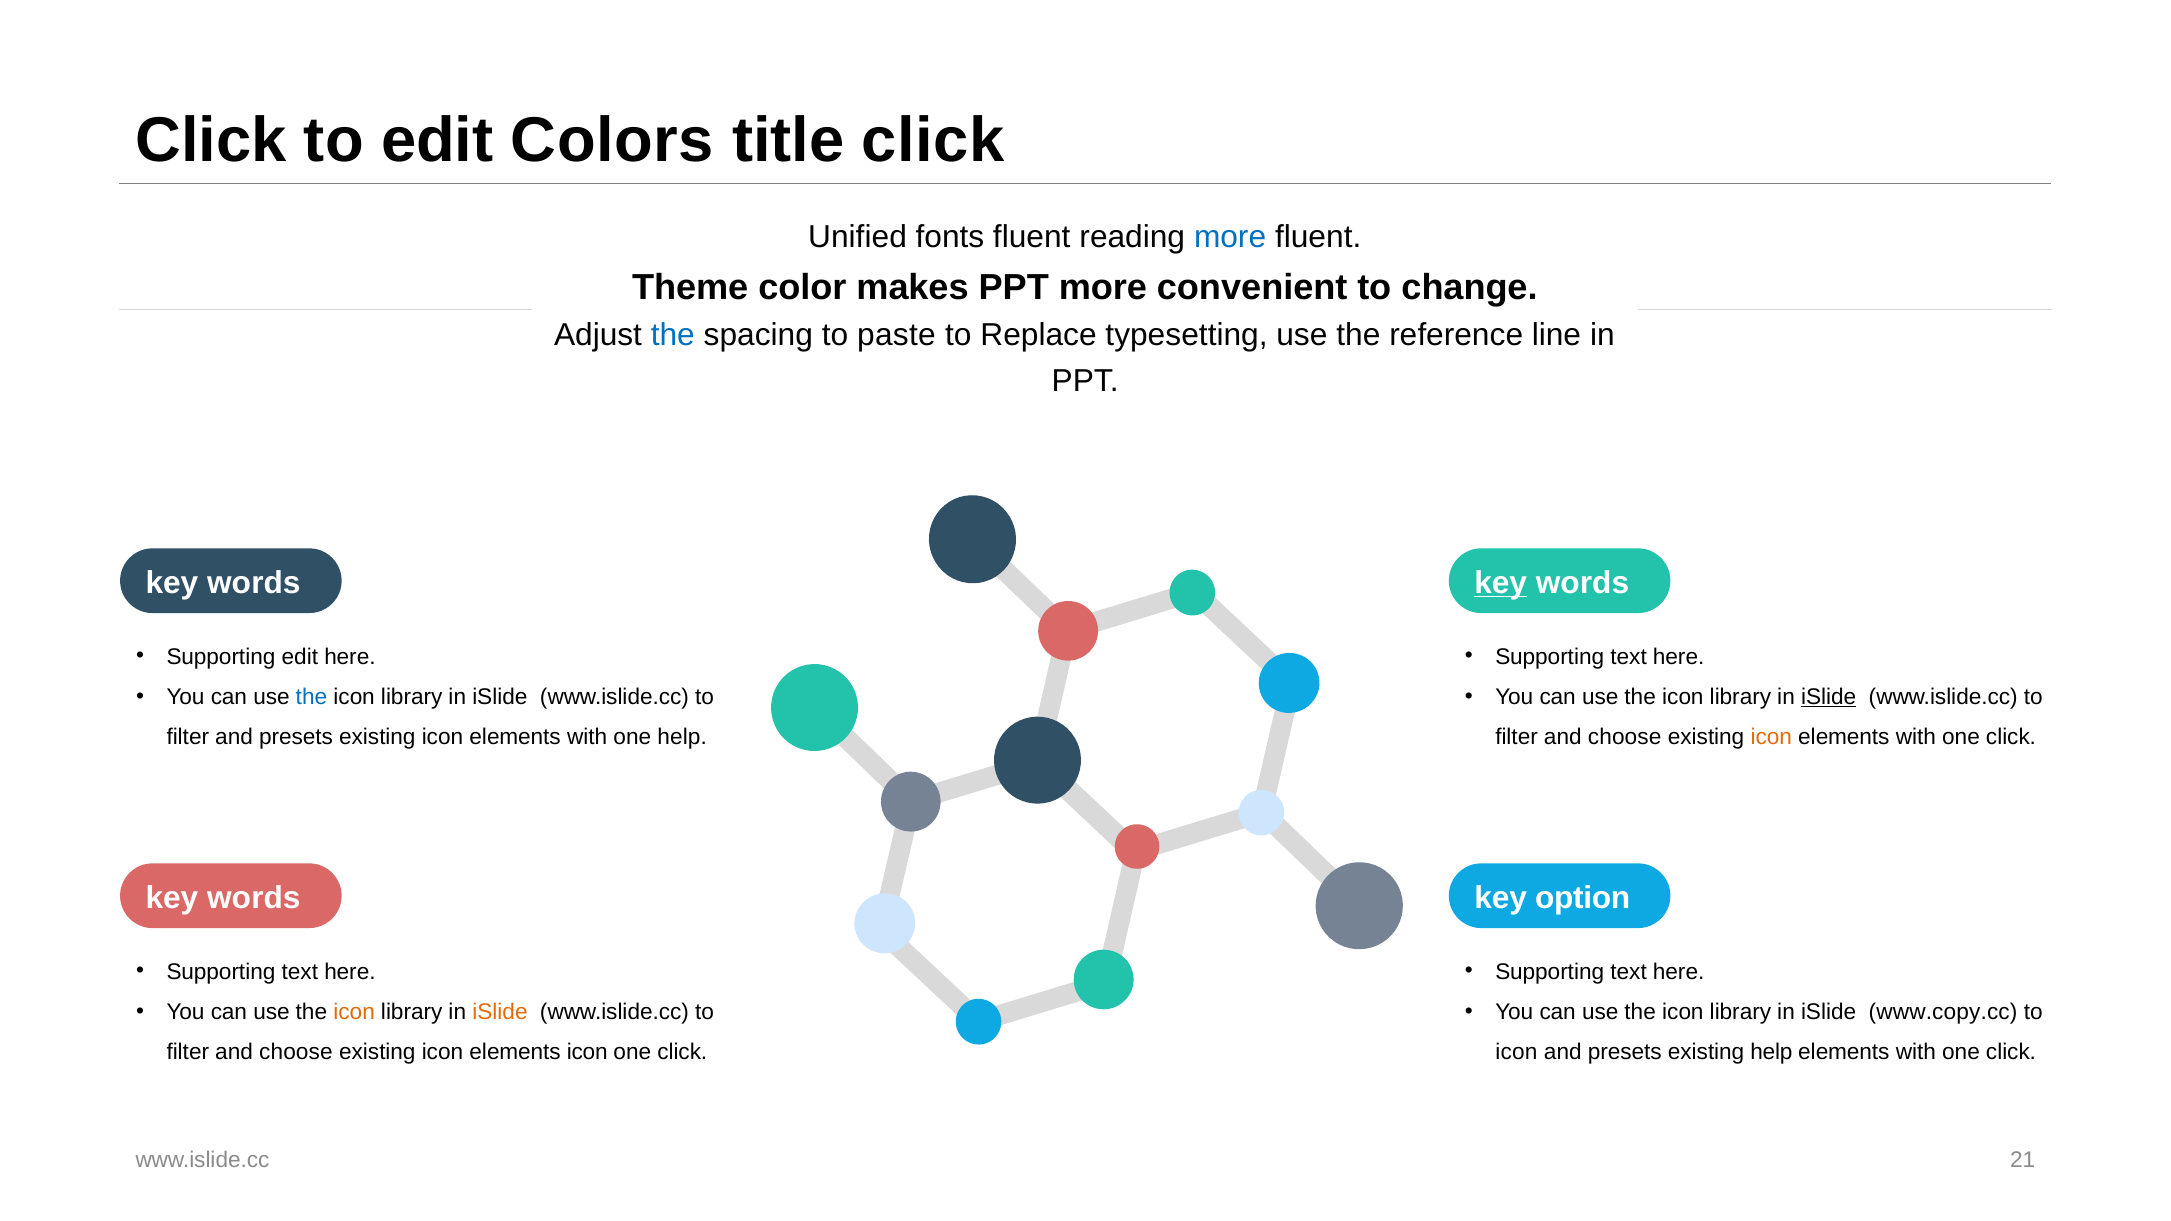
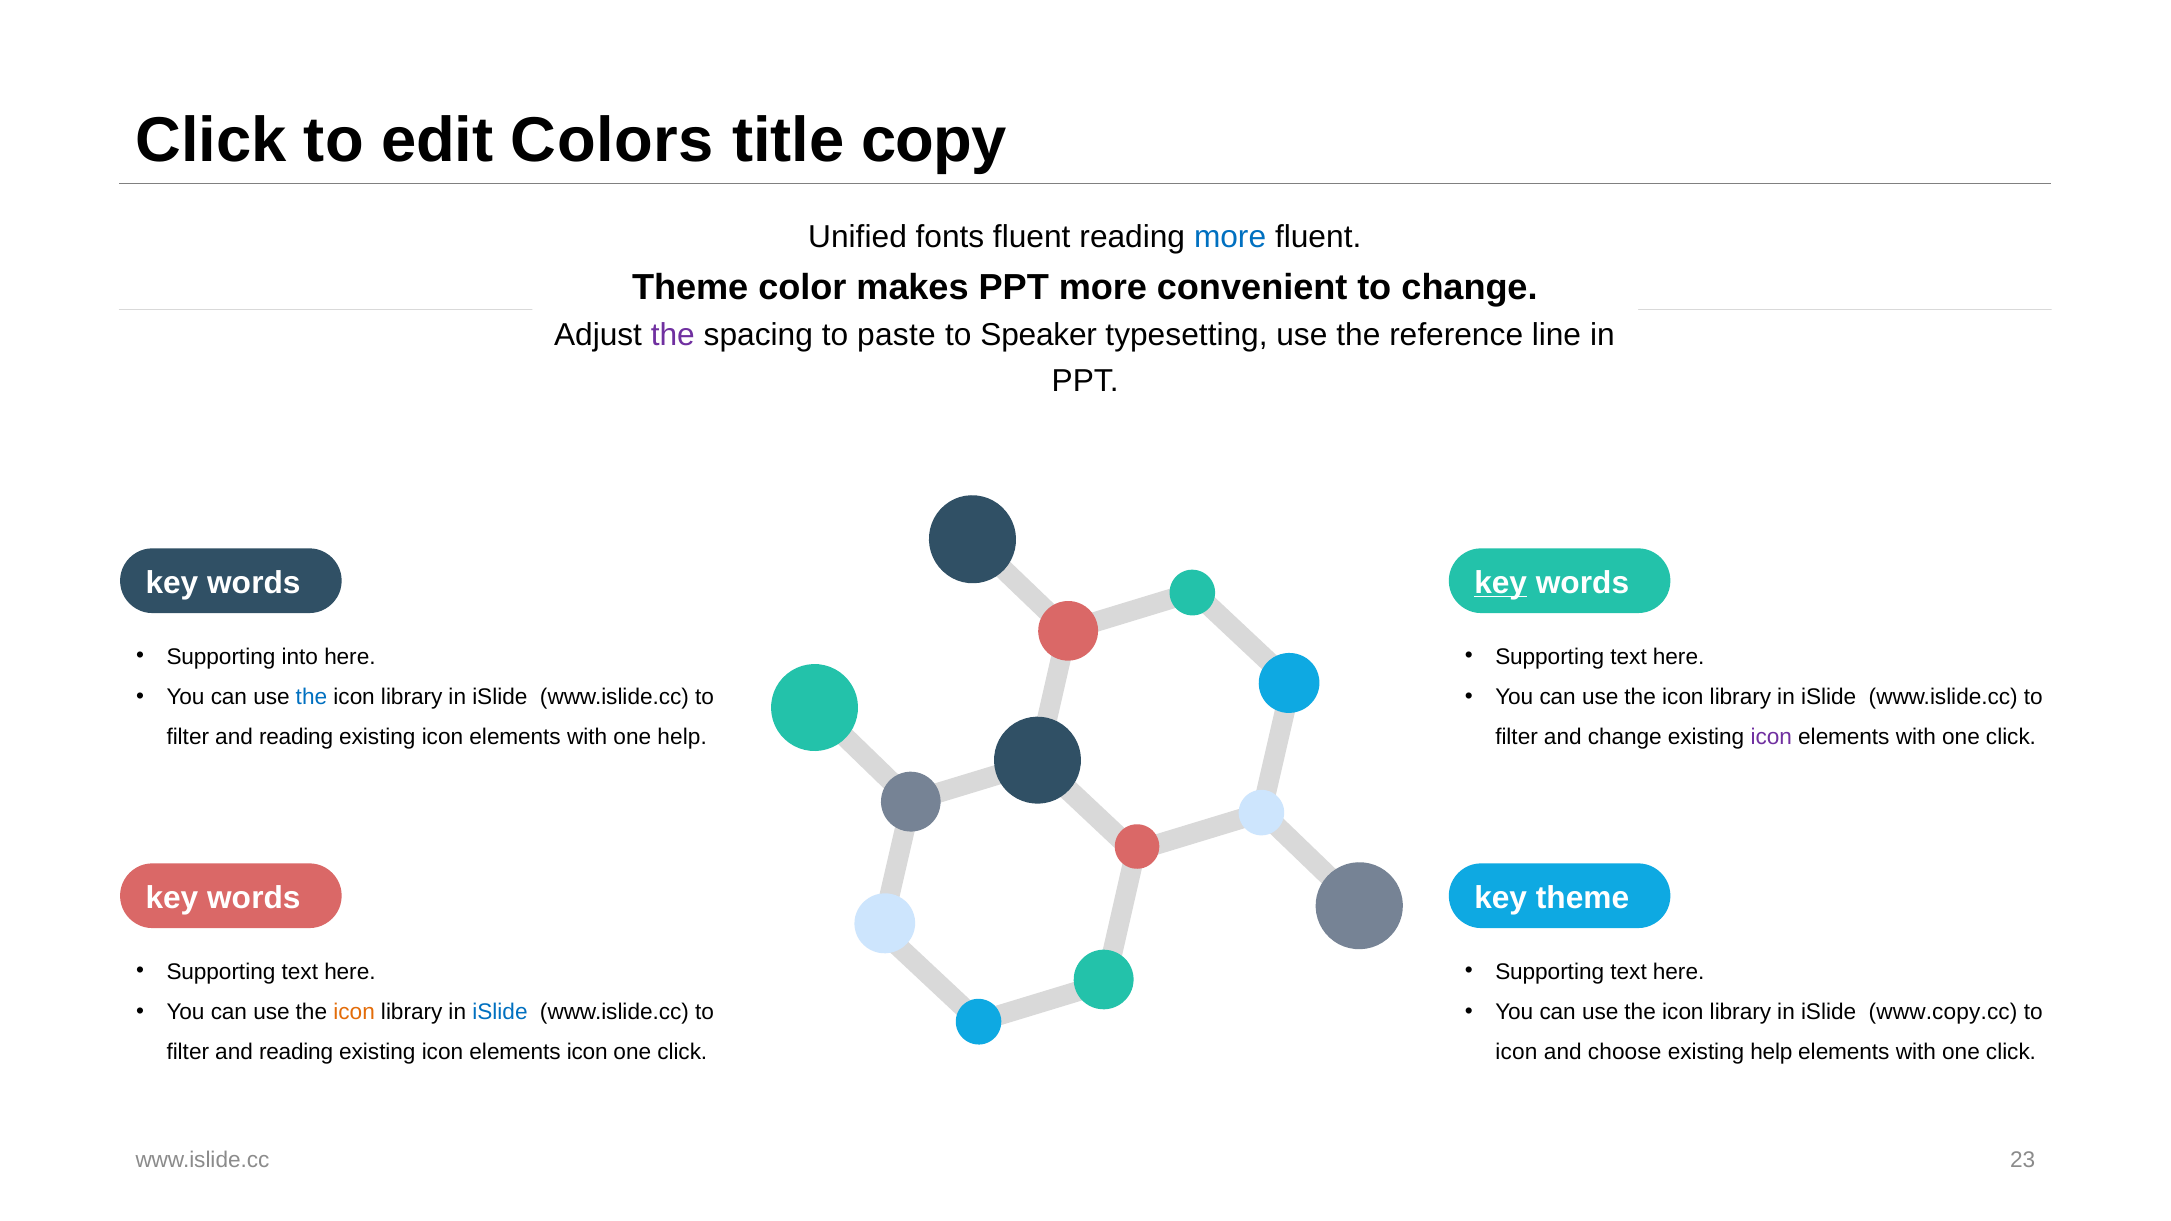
title click: click -> copy (934, 140)
the colour: blue -> purple (673, 335)
Replace: Replace -> Speaker (1039, 335)
Supporting edit: edit -> into (300, 657)
iSlide underline: present -> none (1829, 697)
presets: presets -> reading (296, 738)
choose: choose -> change (1625, 738)
icon colour: orange -> purple (1771, 738)
key option: option -> theme (1583, 898)
iSlide colour: orange -> blue (500, 1012)
choose: choose -> reading (296, 1053)
presets: presets -> choose (1625, 1053)
21: 21 -> 23 (2023, 1161)
